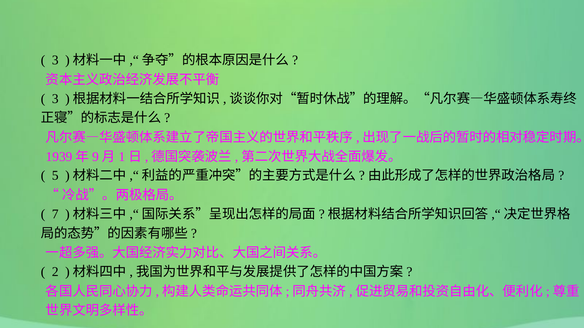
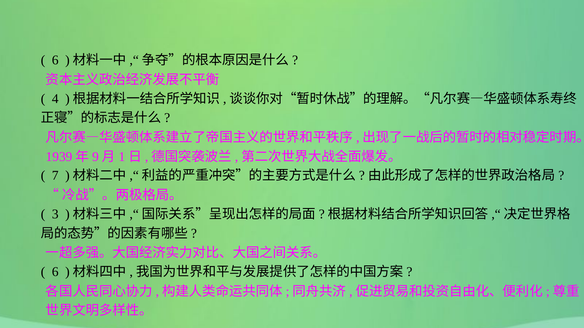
3: 3 -> 6 (55, 60)
3: 3 -> 4 (55, 99)
5: 5 -> 7 (55, 176)
7: 7 -> 3 (55, 214)
2: 2 -> 6 (55, 272)
